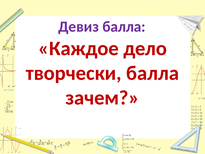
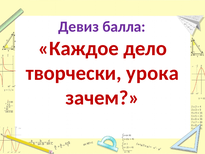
творчески балла: балла -> урока (152, 73)
